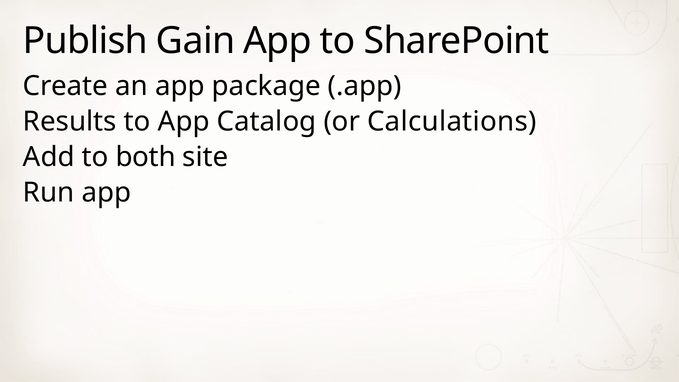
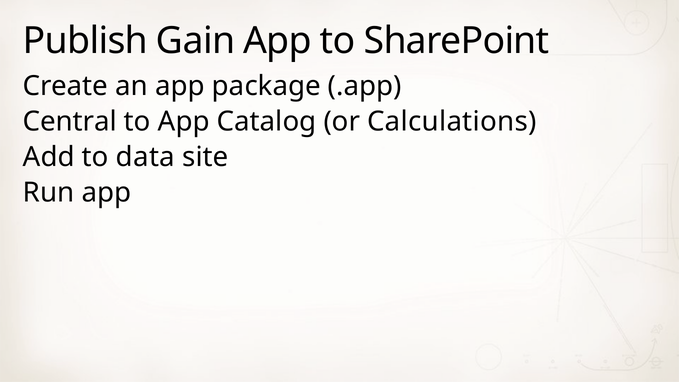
Results: Results -> Central (70, 122)
both: both -> data (145, 157)
